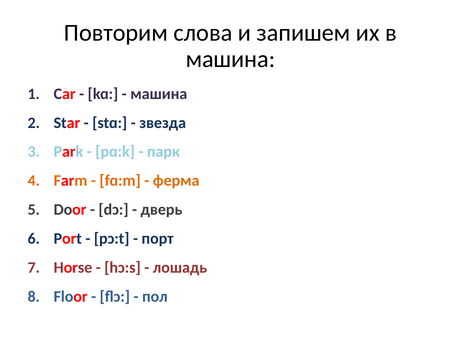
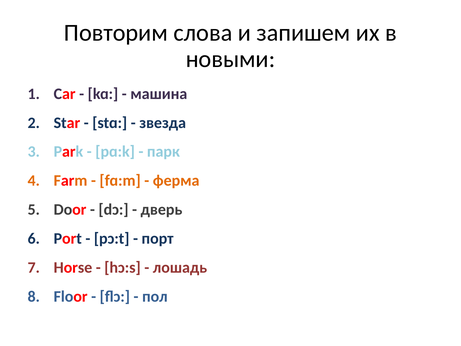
машина: машина -> новыми (230, 59)
